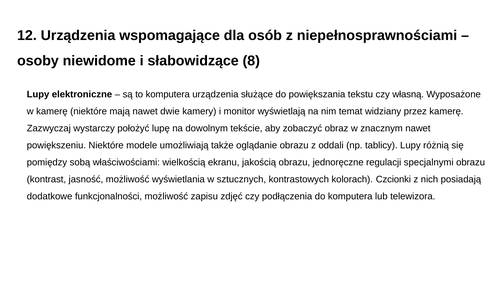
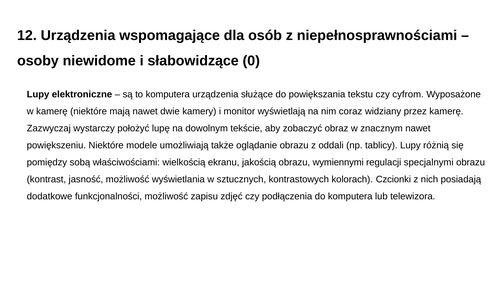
8: 8 -> 0 (251, 61)
własną: własną -> cyfrom (408, 94)
temat: temat -> coraz (351, 111)
jednoręczne: jednoręczne -> wymiennymi (338, 162)
